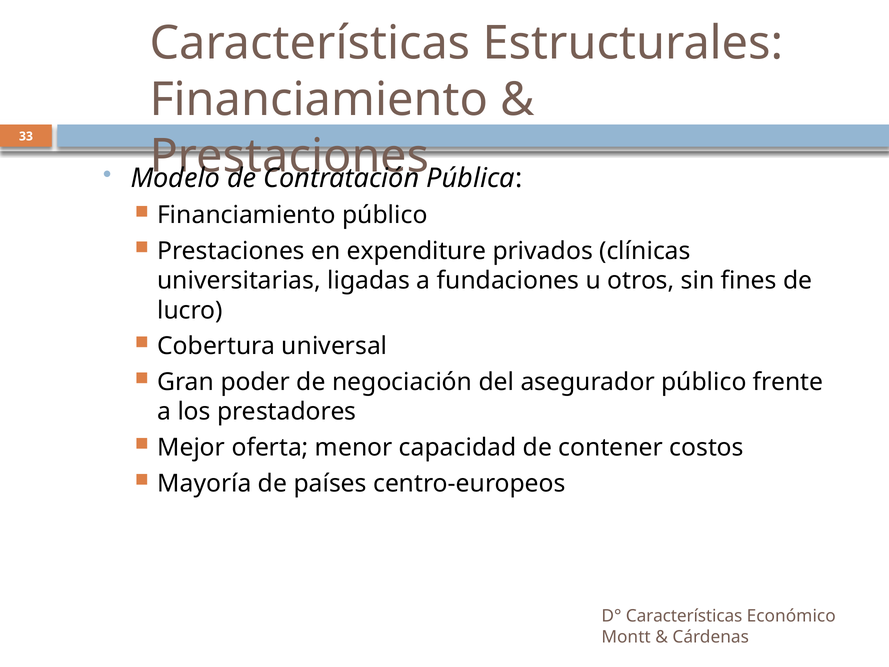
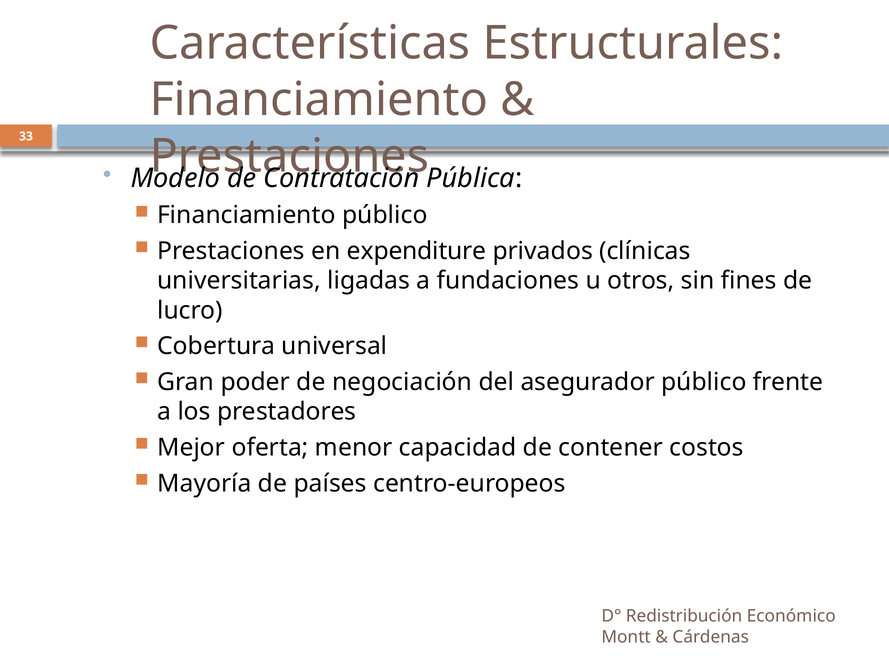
D° Características: Características -> Redistribución (684, 616)
